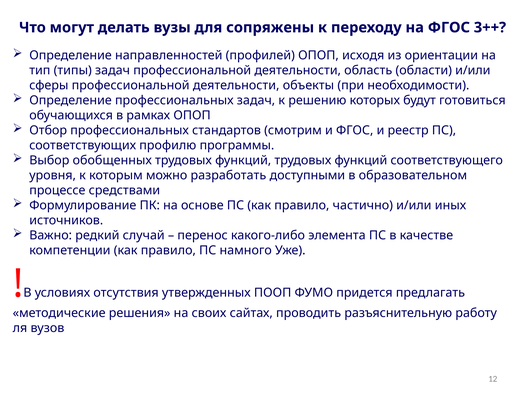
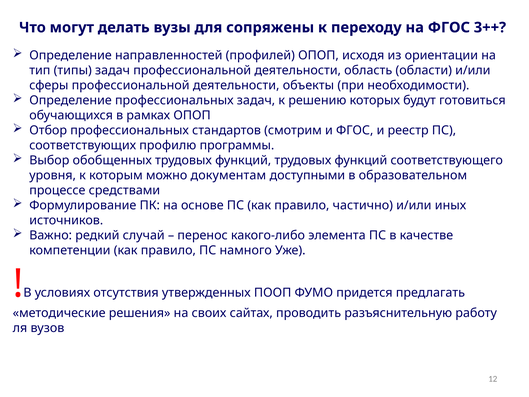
разработать: разработать -> документам (228, 175)
